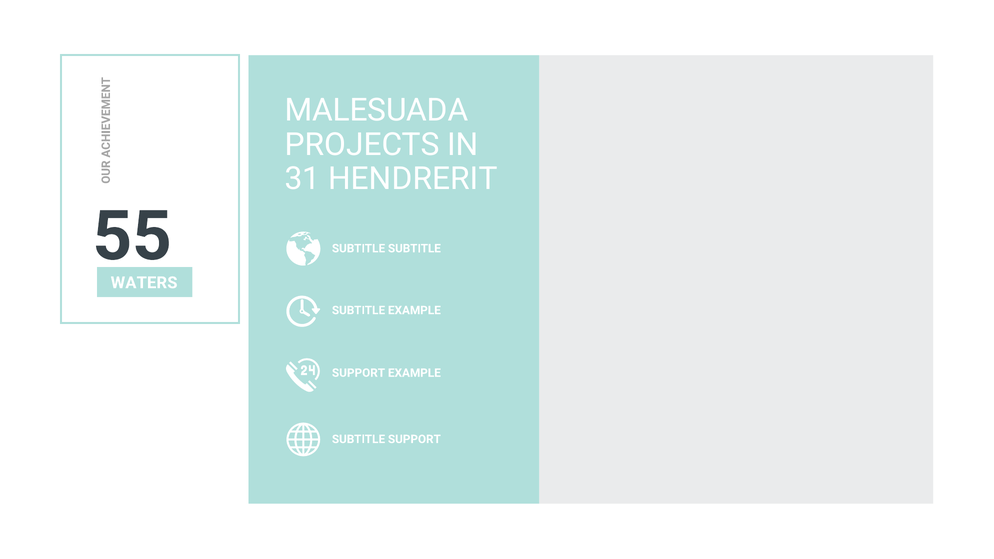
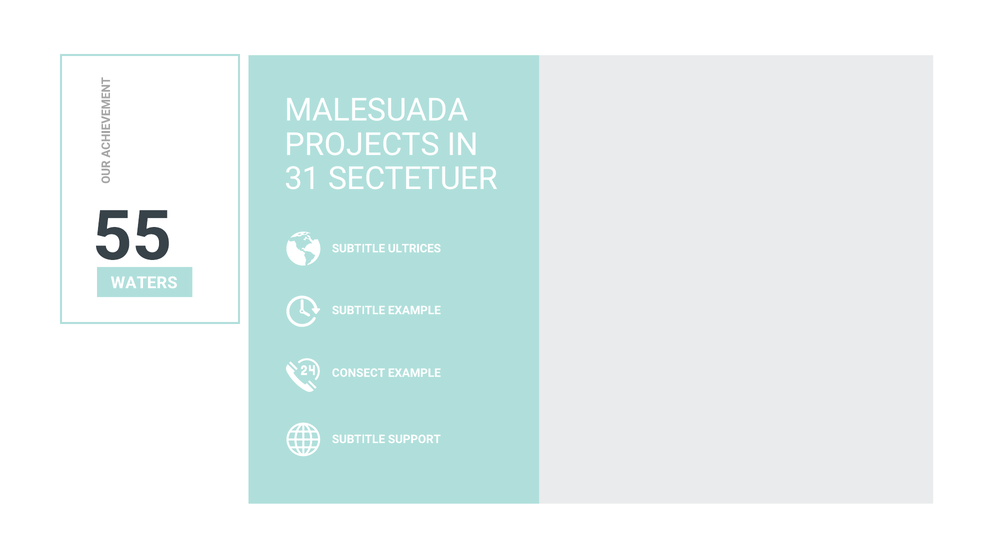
HENDRERIT: HENDRERIT -> SECTETUER (413, 179)
SUBTITLE: SUBTITLE -> ULTRICES (414, 248)
SUPPORT: SUPPORT -> CONSECT (359, 373)
